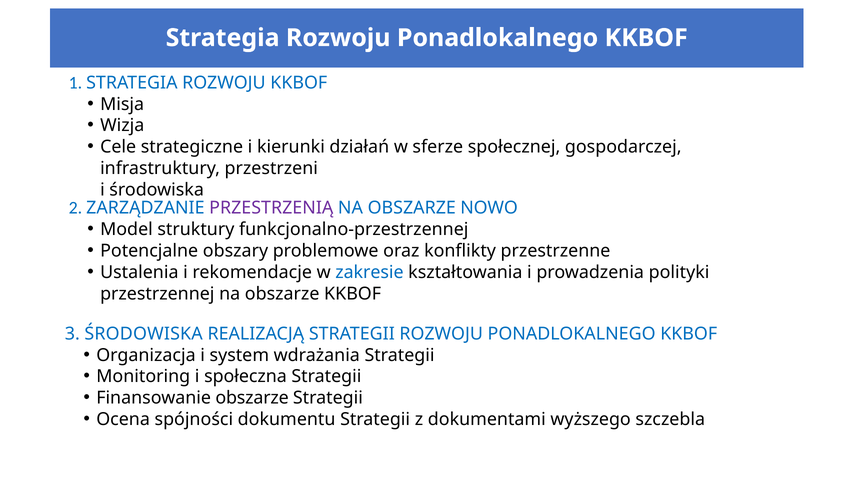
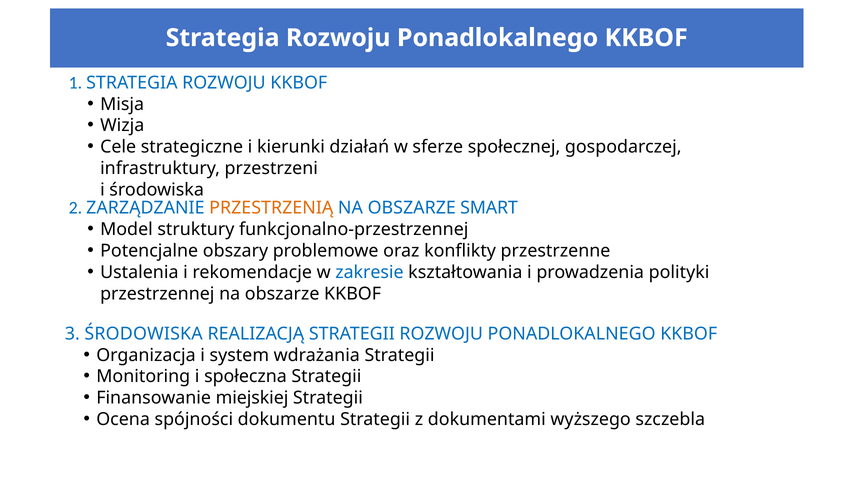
PRZESTRZENIĄ colour: purple -> orange (271, 208)
NOWO: NOWO -> SMART (489, 208)
Finansowanie obszarze: obszarze -> miejskiej (252, 398)
